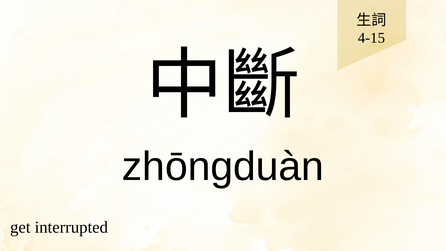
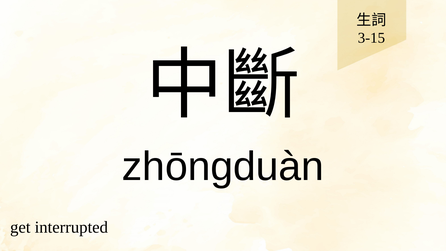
4-15: 4-15 -> 3-15 (371, 38)
